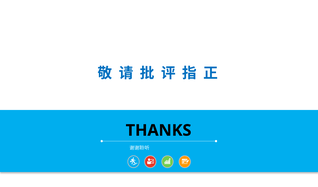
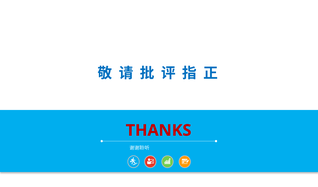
THANKS colour: black -> red (159, 130)
